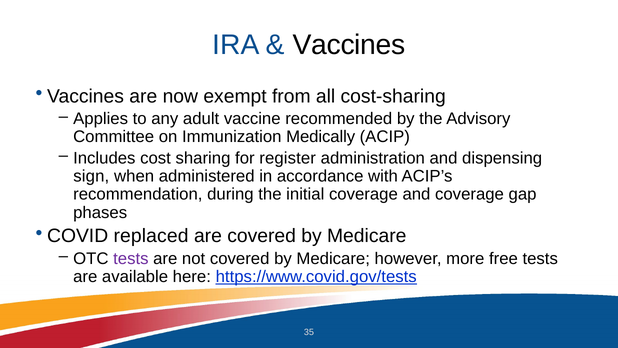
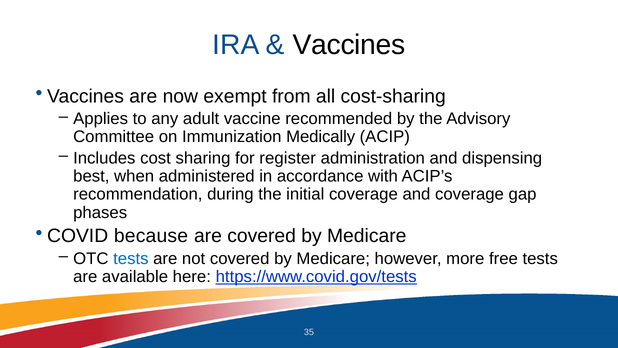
sign: sign -> best (91, 176)
replaced: replaced -> because (151, 236)
tests colour: purple -> blue (131, 258)
